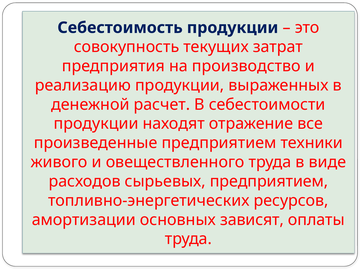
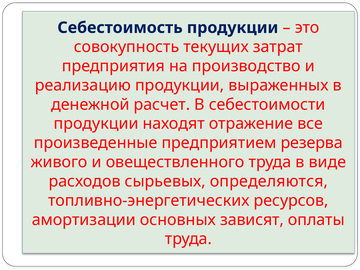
техники: техники -> резерва (312, 143)
сырьевых предприятием: предприятием -> определяются (269, 181)
